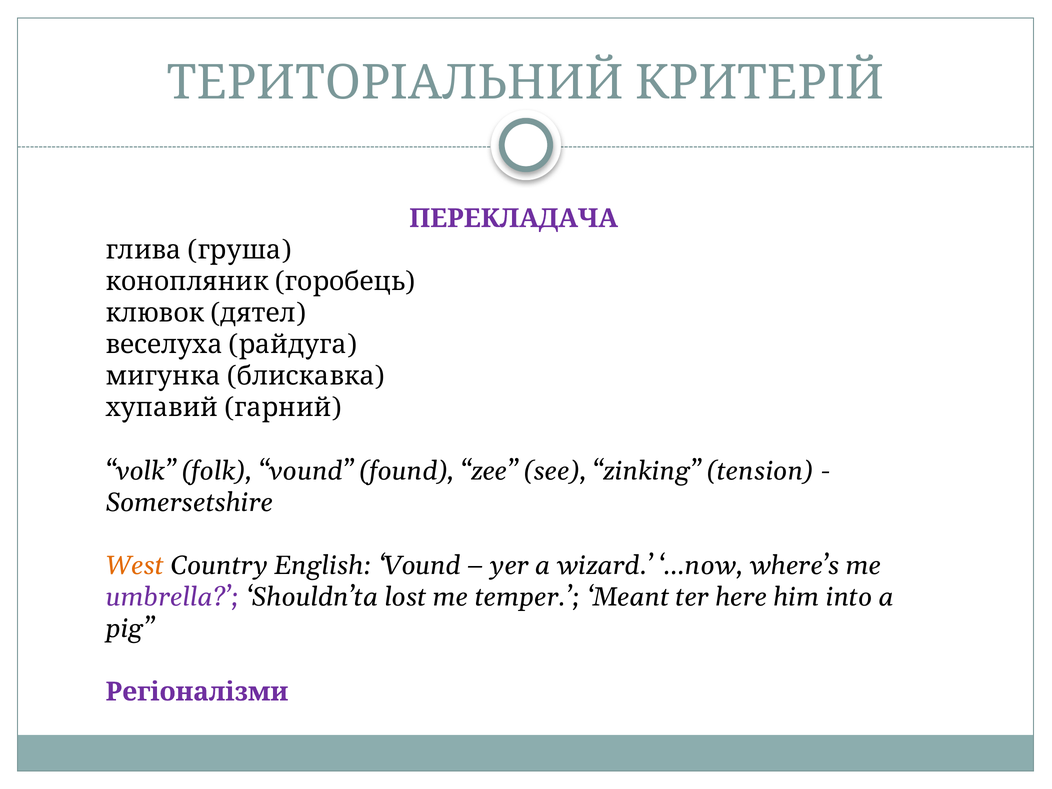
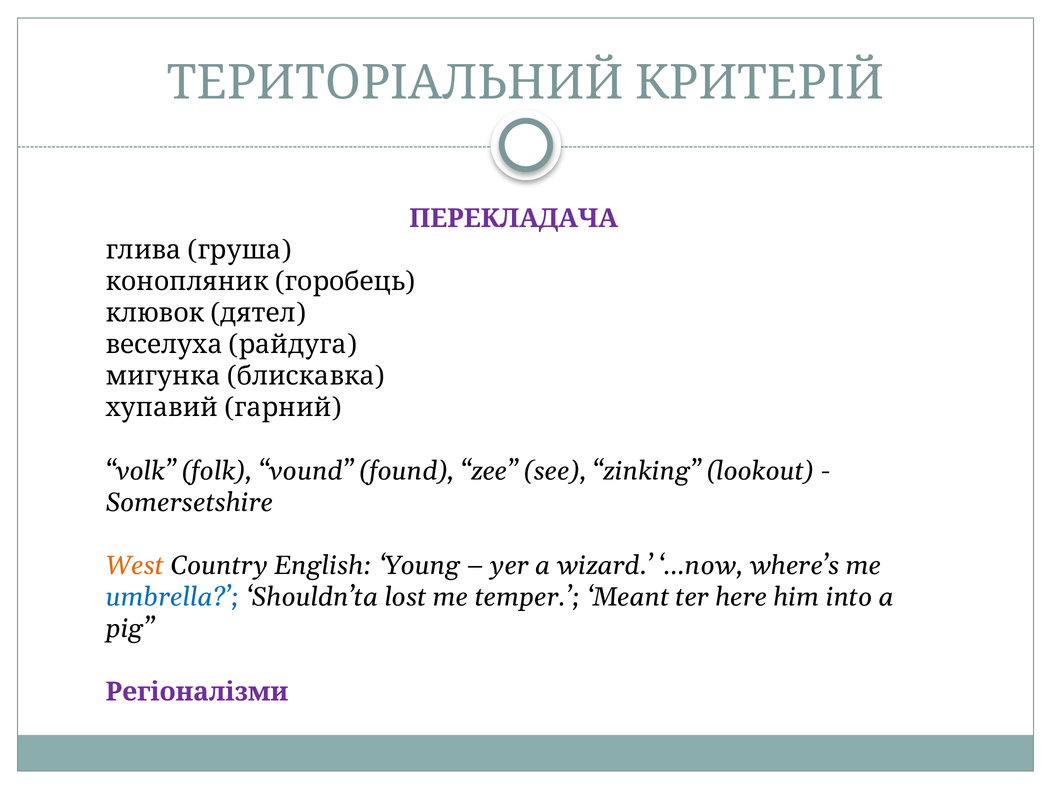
tension: tension -> lookout (760, 471)
English Vound: Vound -> Young (420, 566)
umbrella colour: purple -> blue (173, 597)
